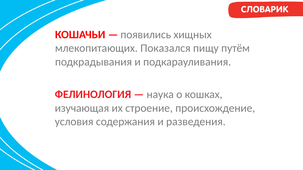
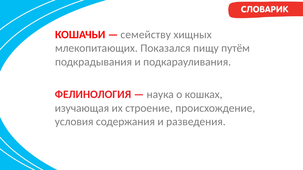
появились: появились -> семейству (146, 35)
